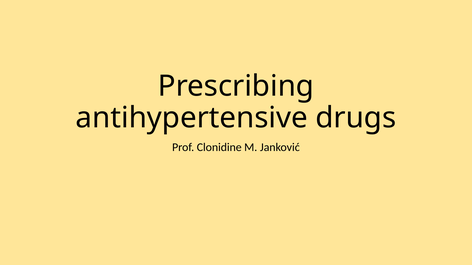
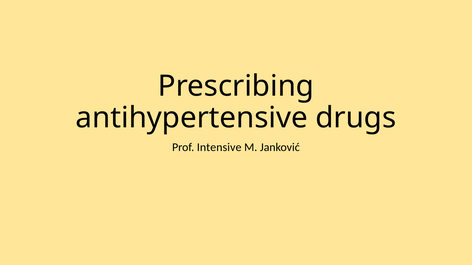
Clonidine: Clonidine -> Intensive (219, 148)
